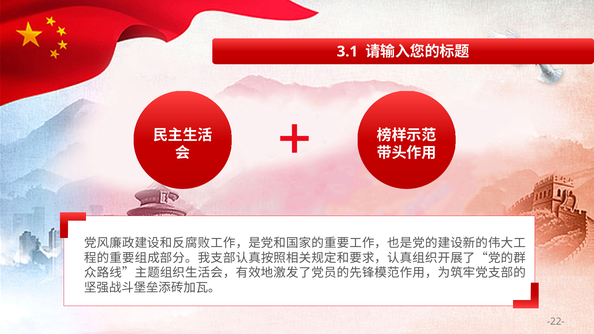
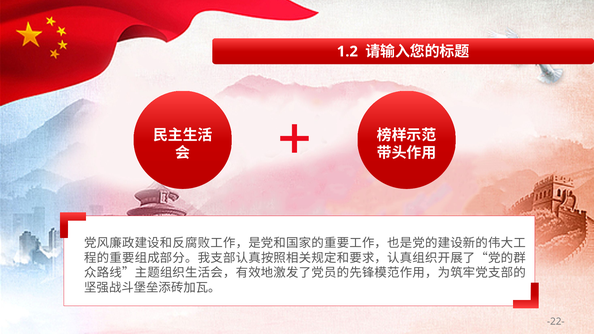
3.1: 3.1 -> 1.2 (347, 52)
